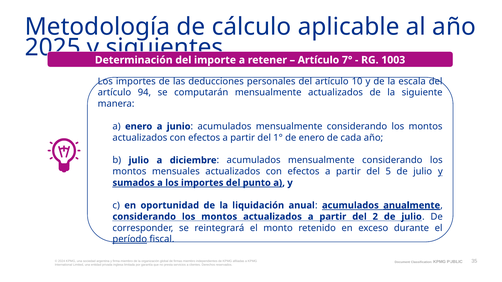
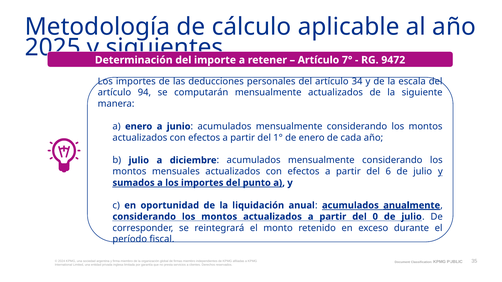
1003: 1003 -> 9472 (393, 60)
10: 10 -> 34 (357, 81)
5: 5 -> 6 (388, 172)
2: 2 -> 0 (375, 217)
período underline: present -> none (130, 239)
